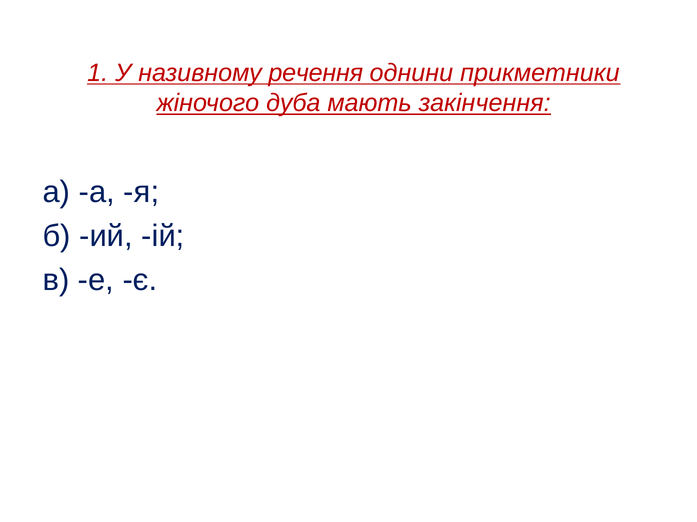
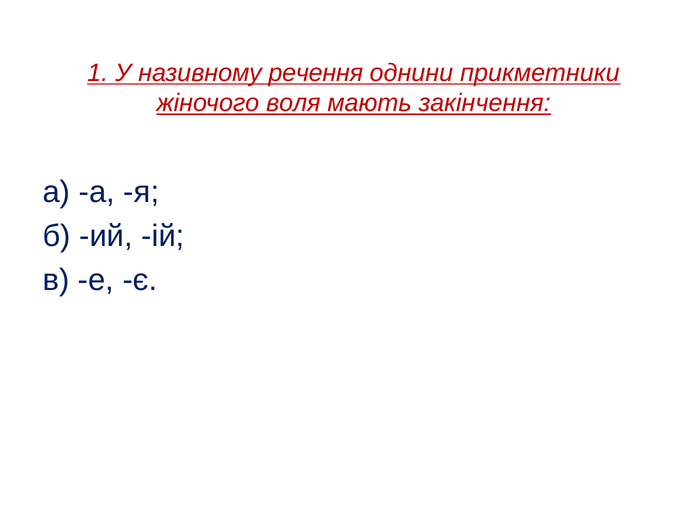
дуба: дуба -> воля (293, 103)
